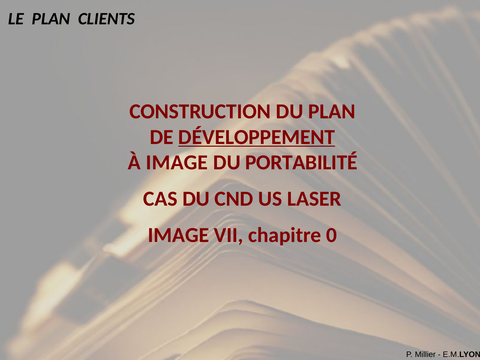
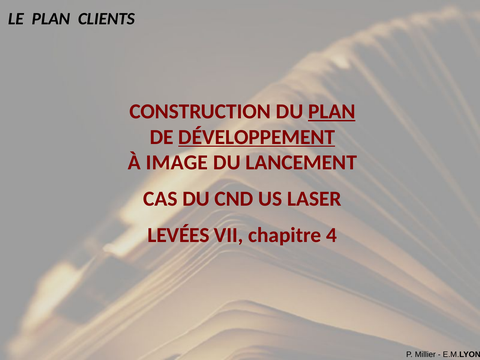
PLAN underline: none -> present (332, 111)
PORTABILITÉ: PORTABILITÉ -> LANCEMENT (301, 163)
IMAGE: IMAGE -> LEVÉES (179, 235)
0: 0 -> 4 (332, 235)
